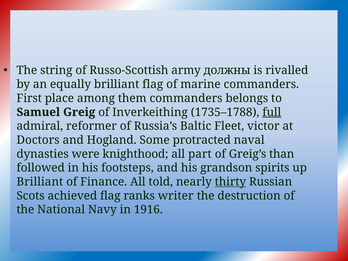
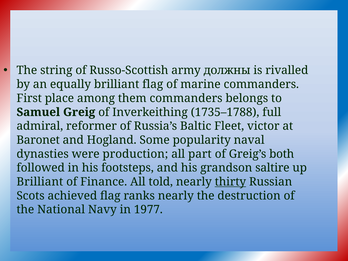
full underline: present -> none (272, 112)
Doctors: Doctors -> Baronet (38, 140)
protracted: protracted -> popularity (202, 140)
knighthood: knighthood -> production (135, 154)
than: than -> both (282, 154)
spirits: spirits -> saltire (272, 168)
ranks writer: writer -> nearly (176, 196)
1916: 1916 -> 1977 (148, 210)
